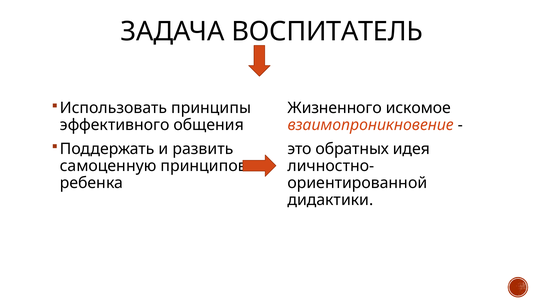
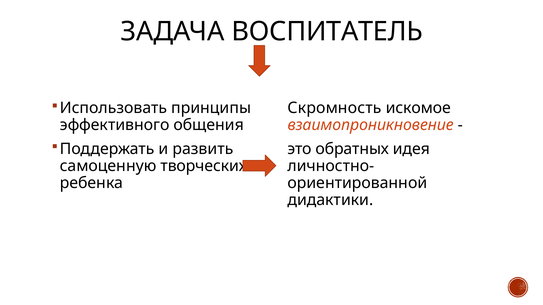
Жизненного: Жизненного -> Скромность (335, 108)
принципов: принципов -> творческих (204, 166)
